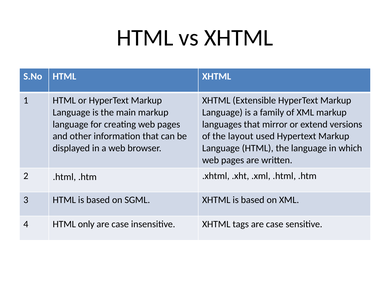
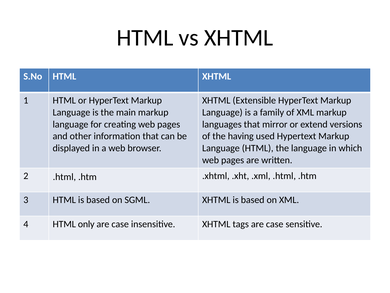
layout: layout -> having (241, 136)
